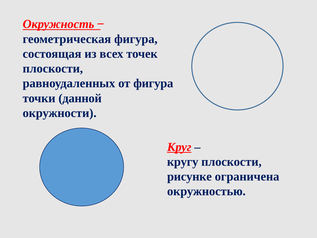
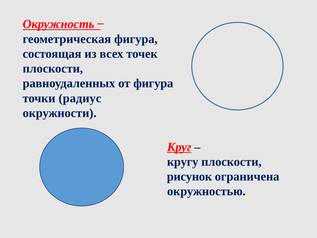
данной: данной -> радиус (80, 98)
рисунке: рисунке -> рисунок (189, 176)
